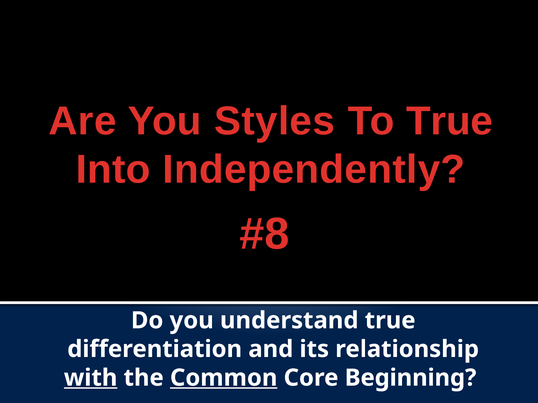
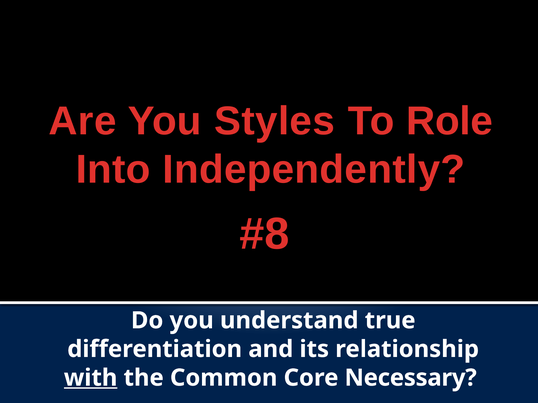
To True: True -> Role (450, 121)
Common underline: present -> none (224, 378)
Beginning: Beginning -> Necessary (411, 378)
